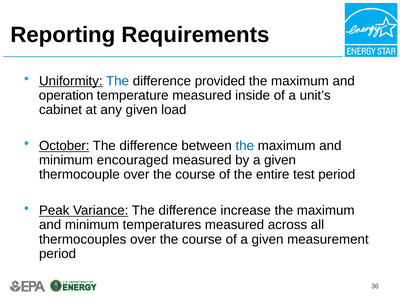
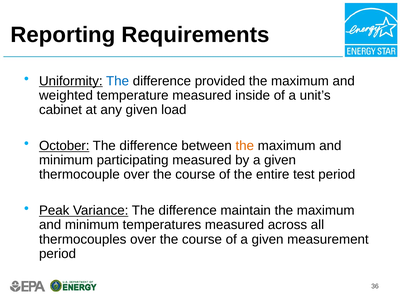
operation: operation -> weighted (66, 95)
the colour: blue -> orange (245, 146)
encouraged: encouraged -> participating (133, 160)
increase: increase -> maintain (246, 211)
